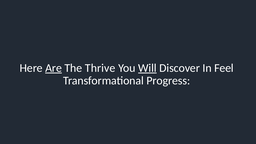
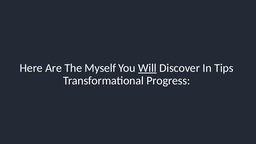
Are underline: present -> none (54, 68)
Thrive: Thrive -> Myself (100, 68)
Feel: Feel -> Tips (224, 68)
